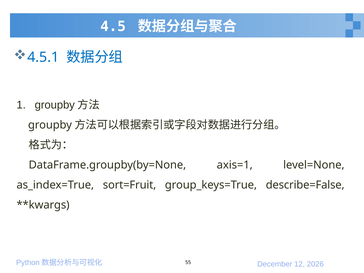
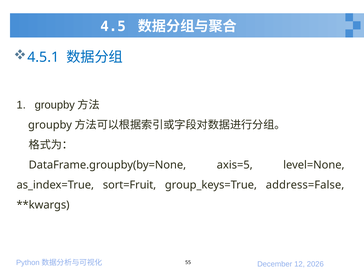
axis=1: axis=1 -> axis=5 (235, 165)
describe=False: describe=False -> address=False (305, 185)
